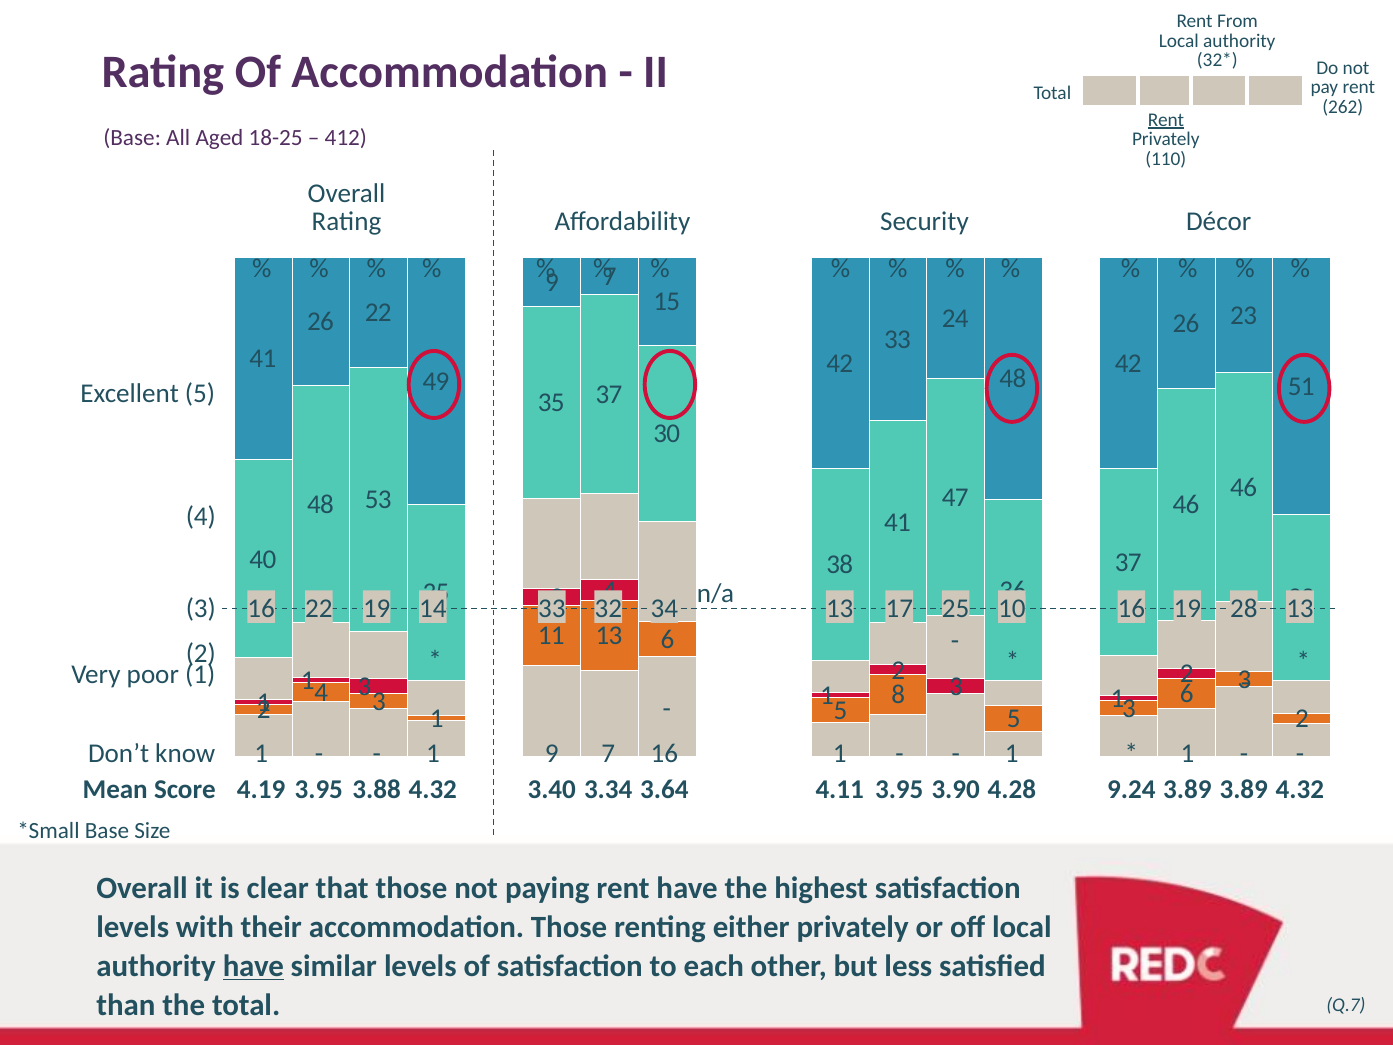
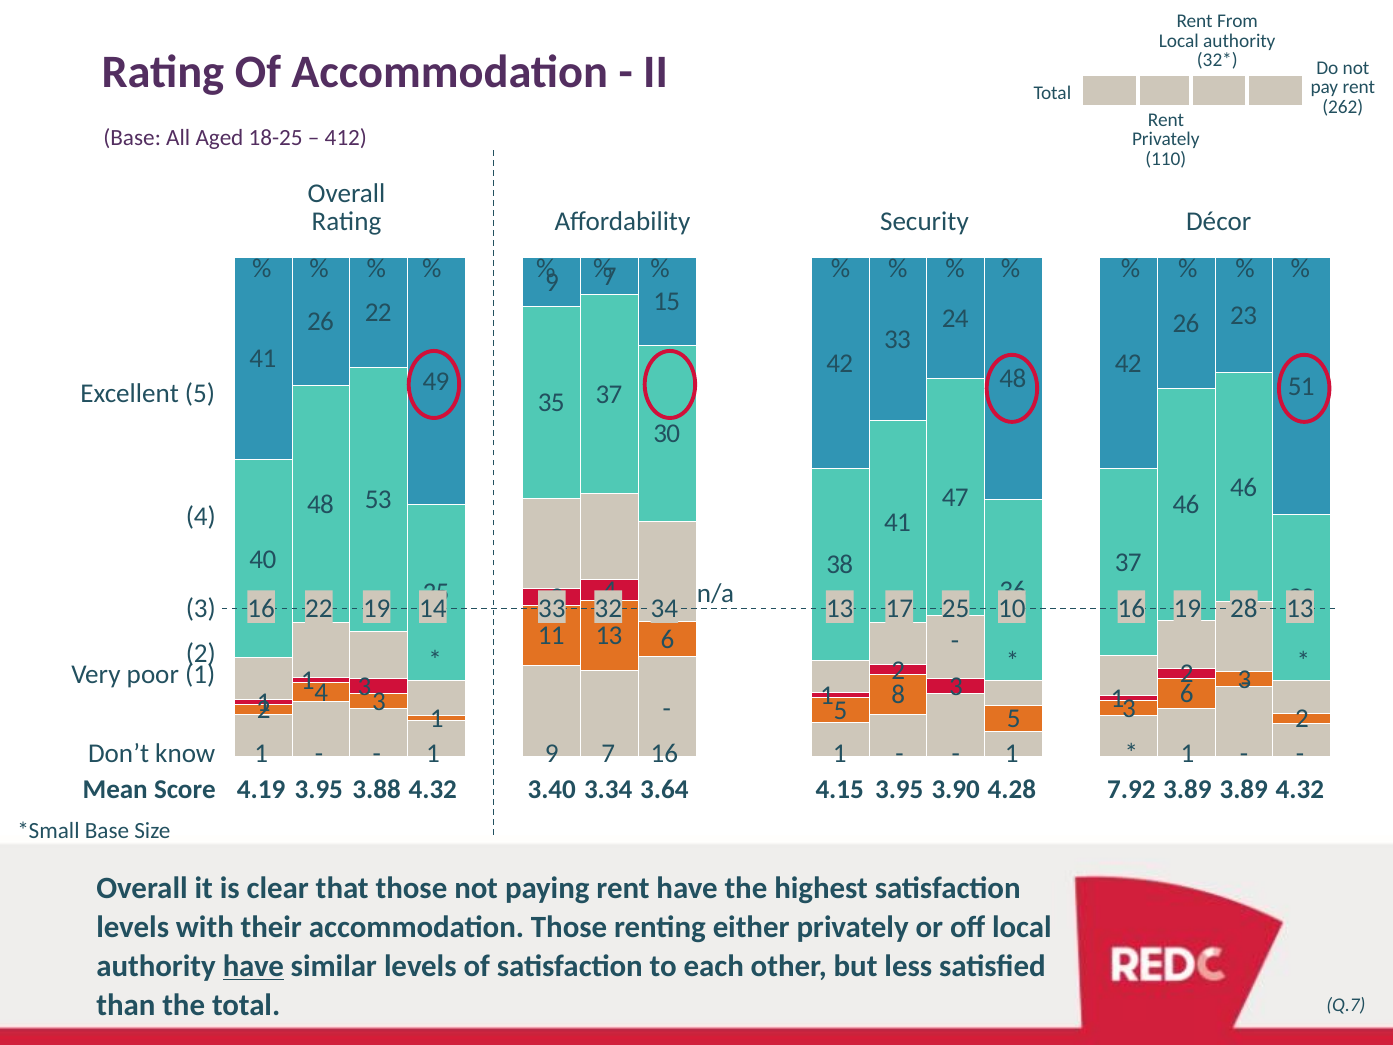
Rent underline: present -> none (1166, 120)
4.11: 4.11 -> 4.15 (840, 790)
9.24: 9.24 -> 7.92 (1131, 790)
